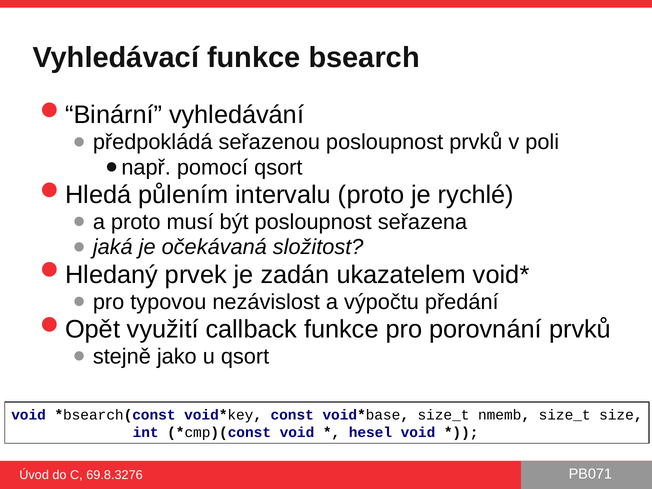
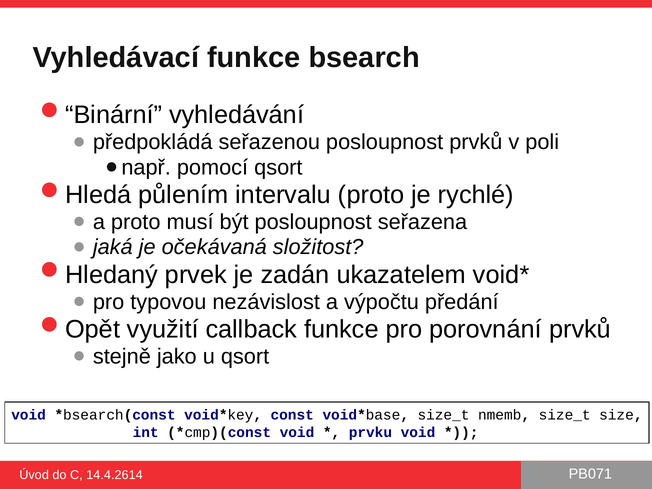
hesel: hesel -> prvku (370, 432)
69.8.3276: 69.8.3276 -> 14.4.2614 (115, 475)
